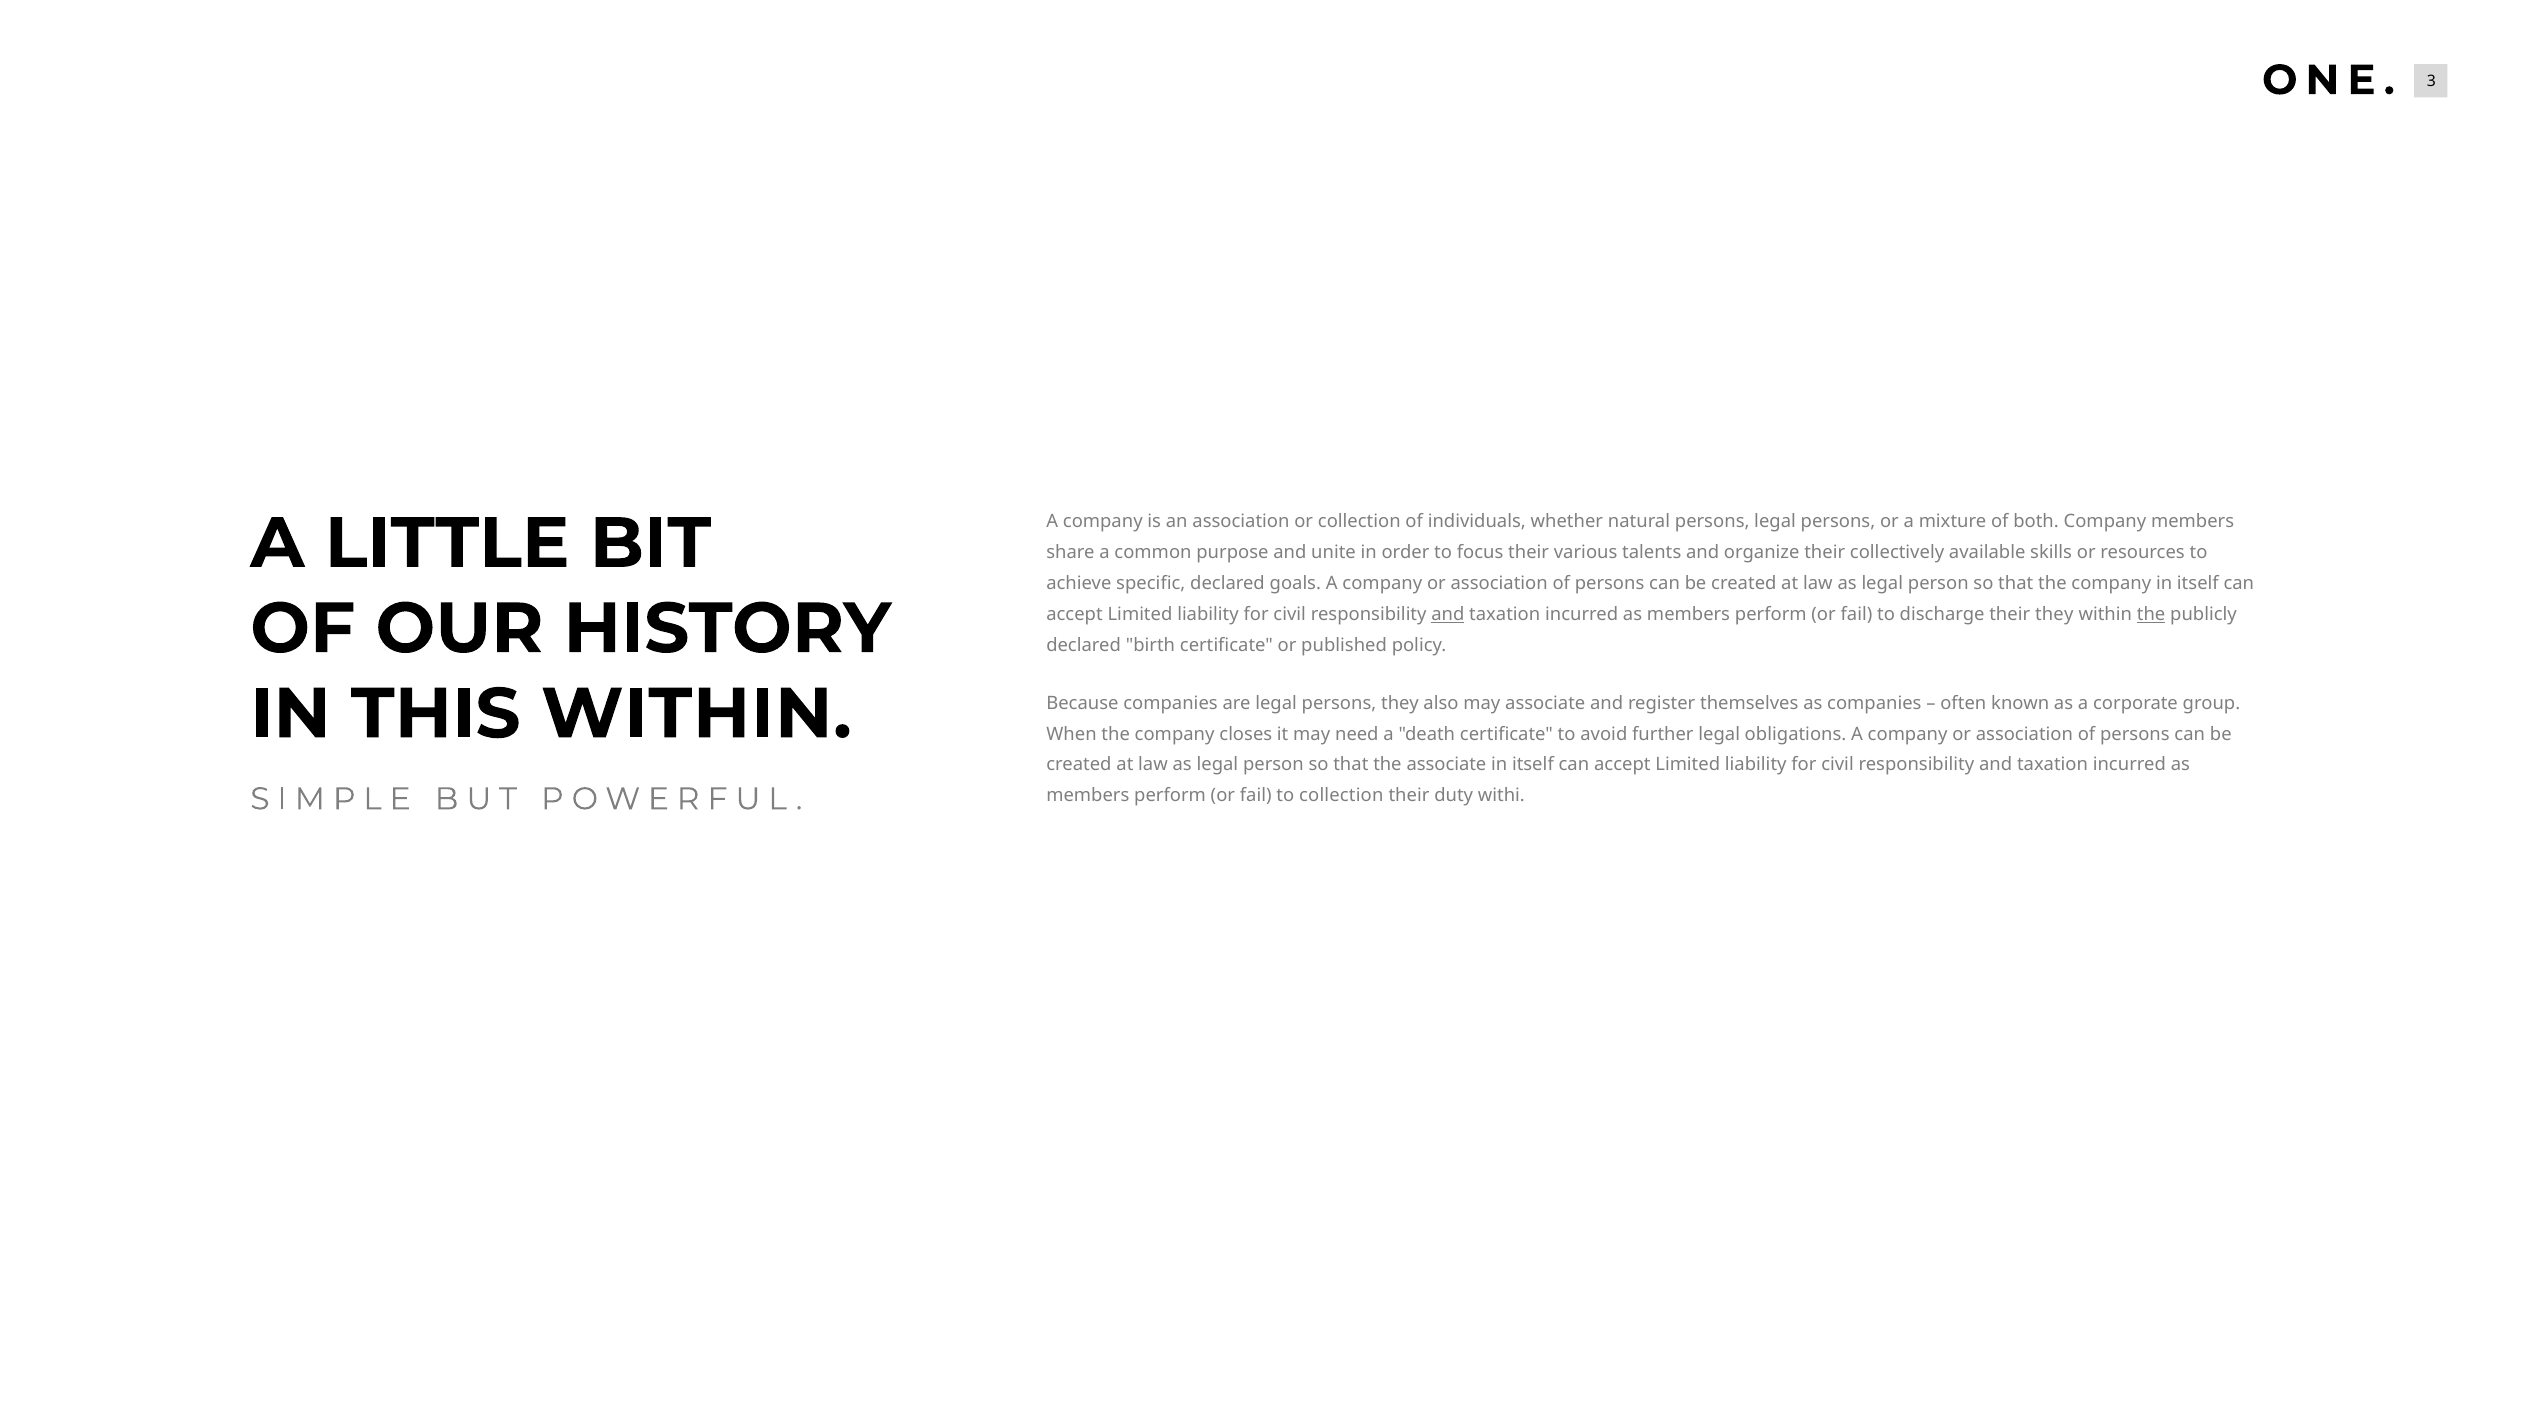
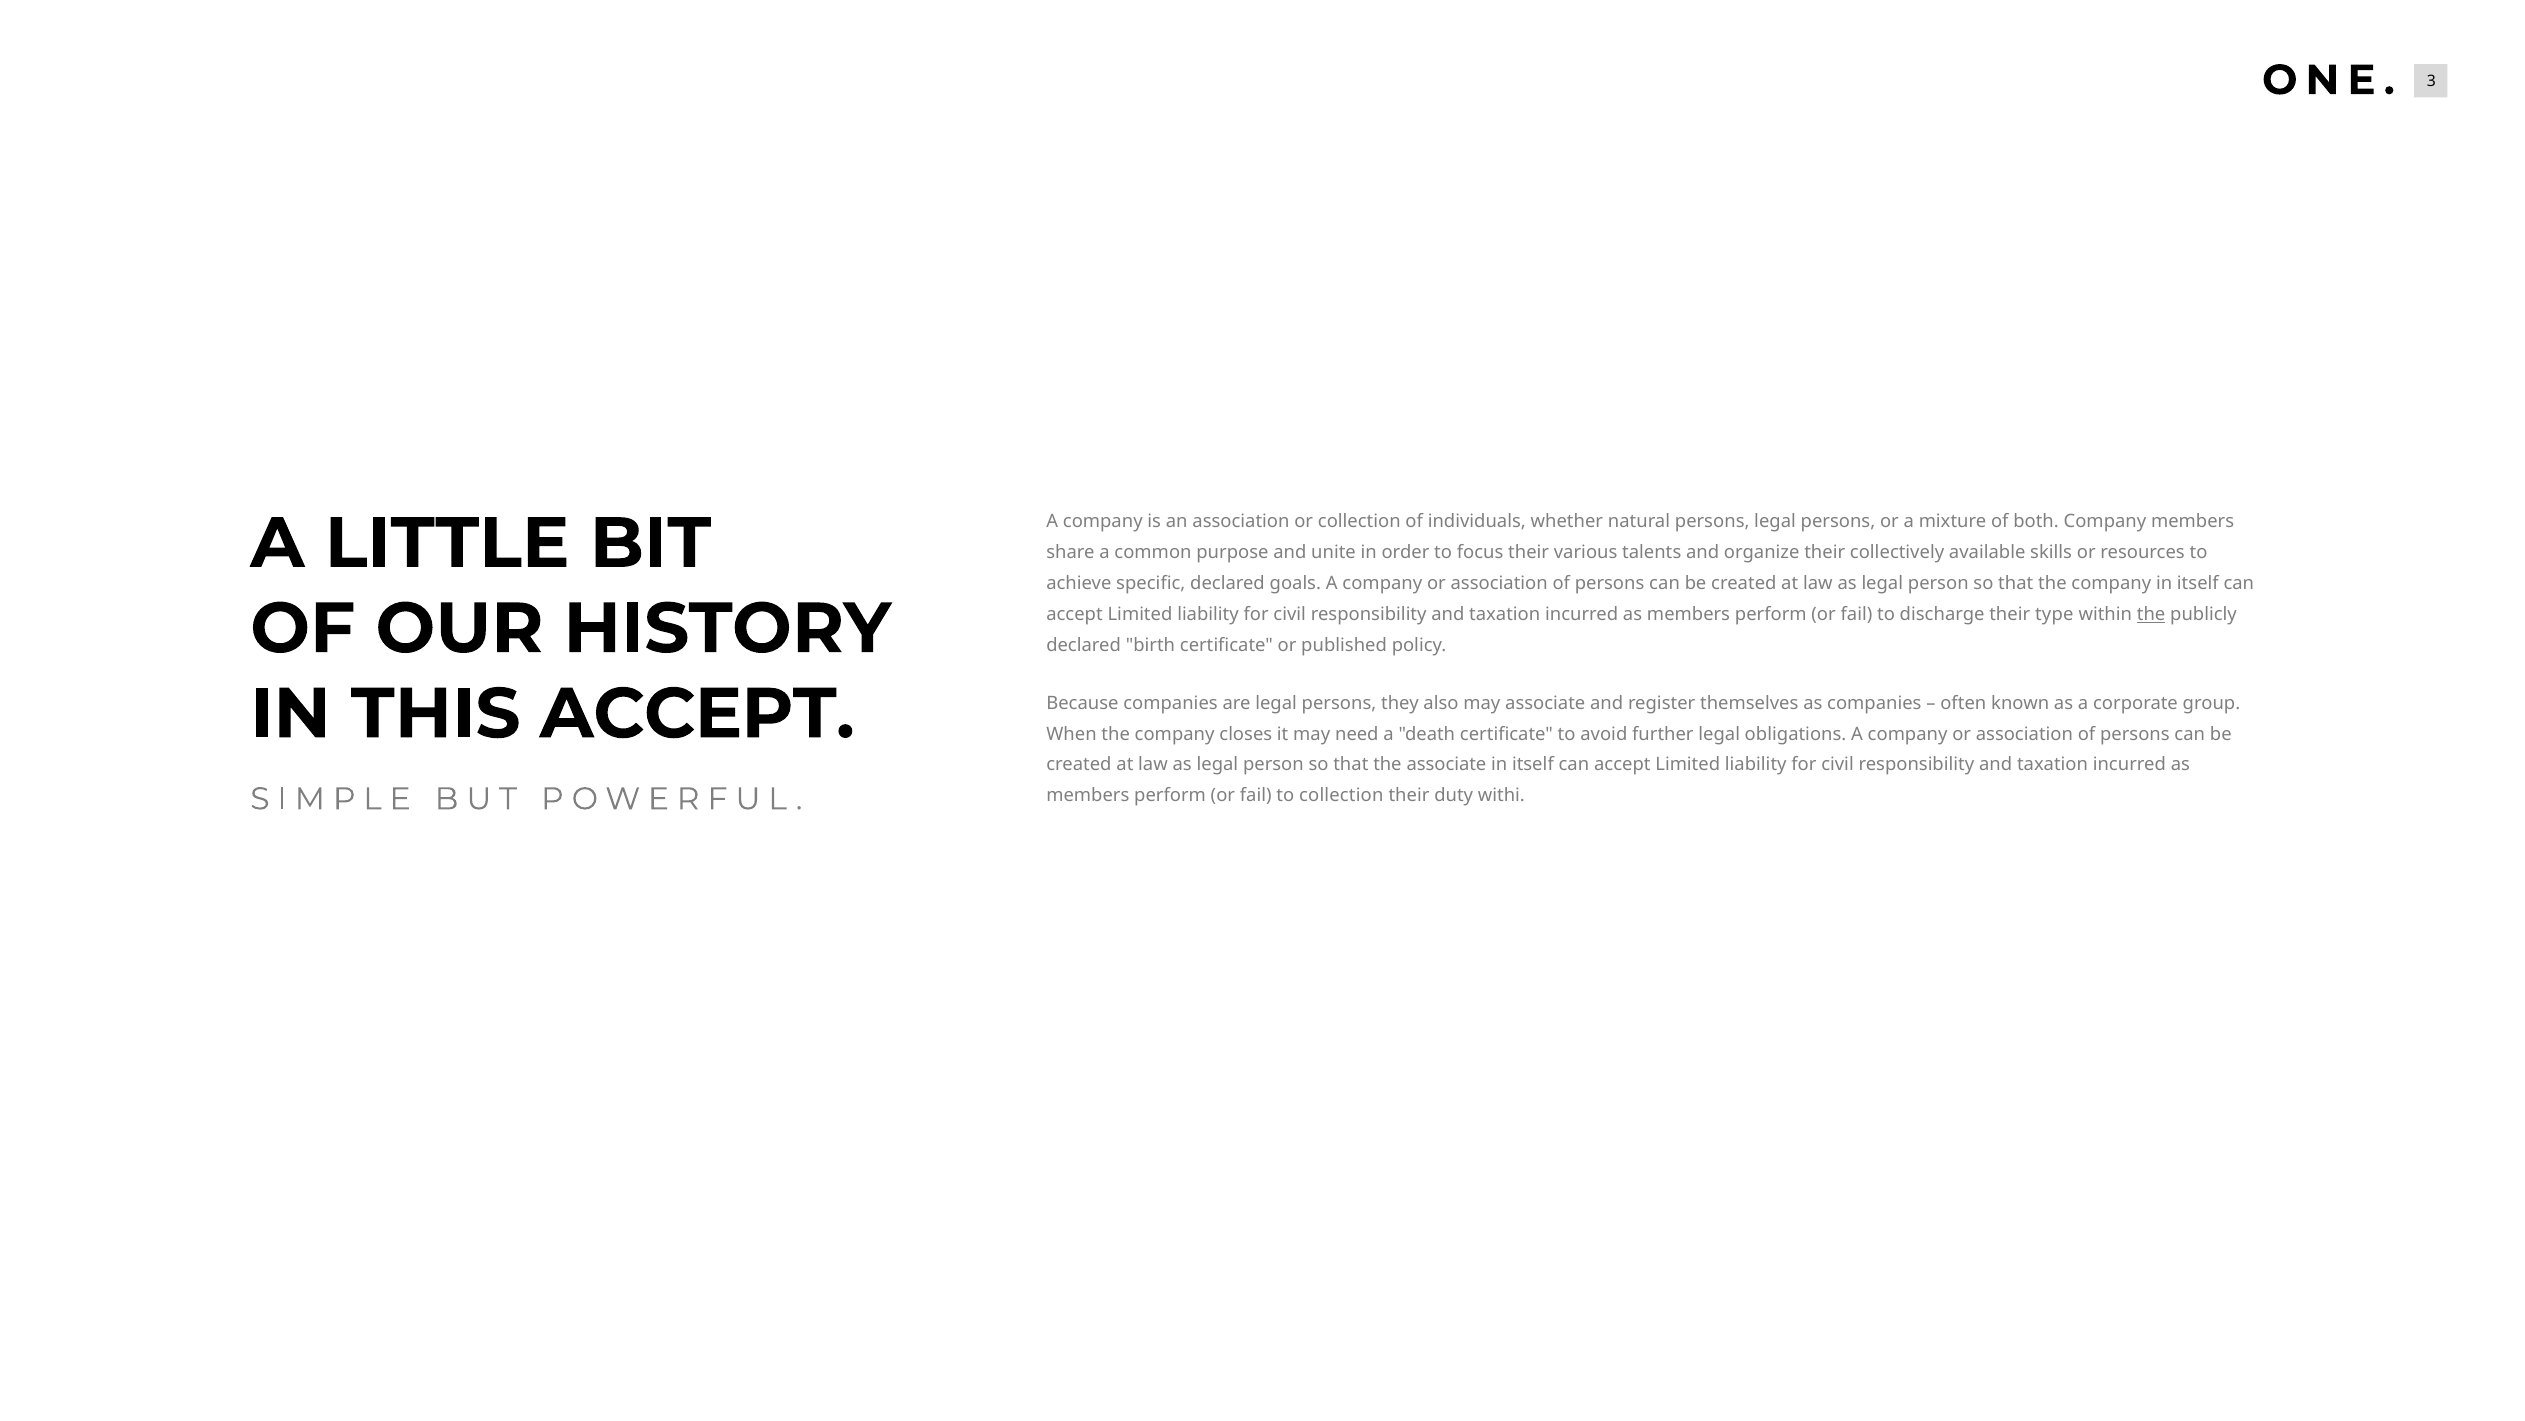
and underline: present -> none (1448, 615)
their they: they -> type (2054, 615)
THIS WITHIN: WITHIN -> ACCEPT (697, 714)
